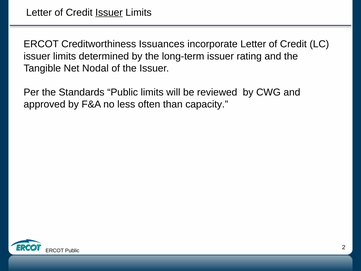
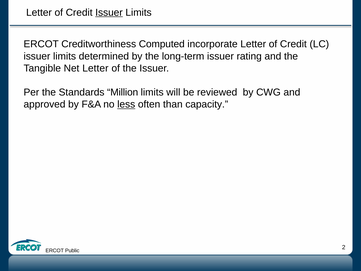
Issuances: Issuances -> Computed (162, 44)
Net Nodal: Nodal -> Letter (95, 68)
Standards Public: Public -> Million (123, 92)
less underline: none -> present (126, 104)
